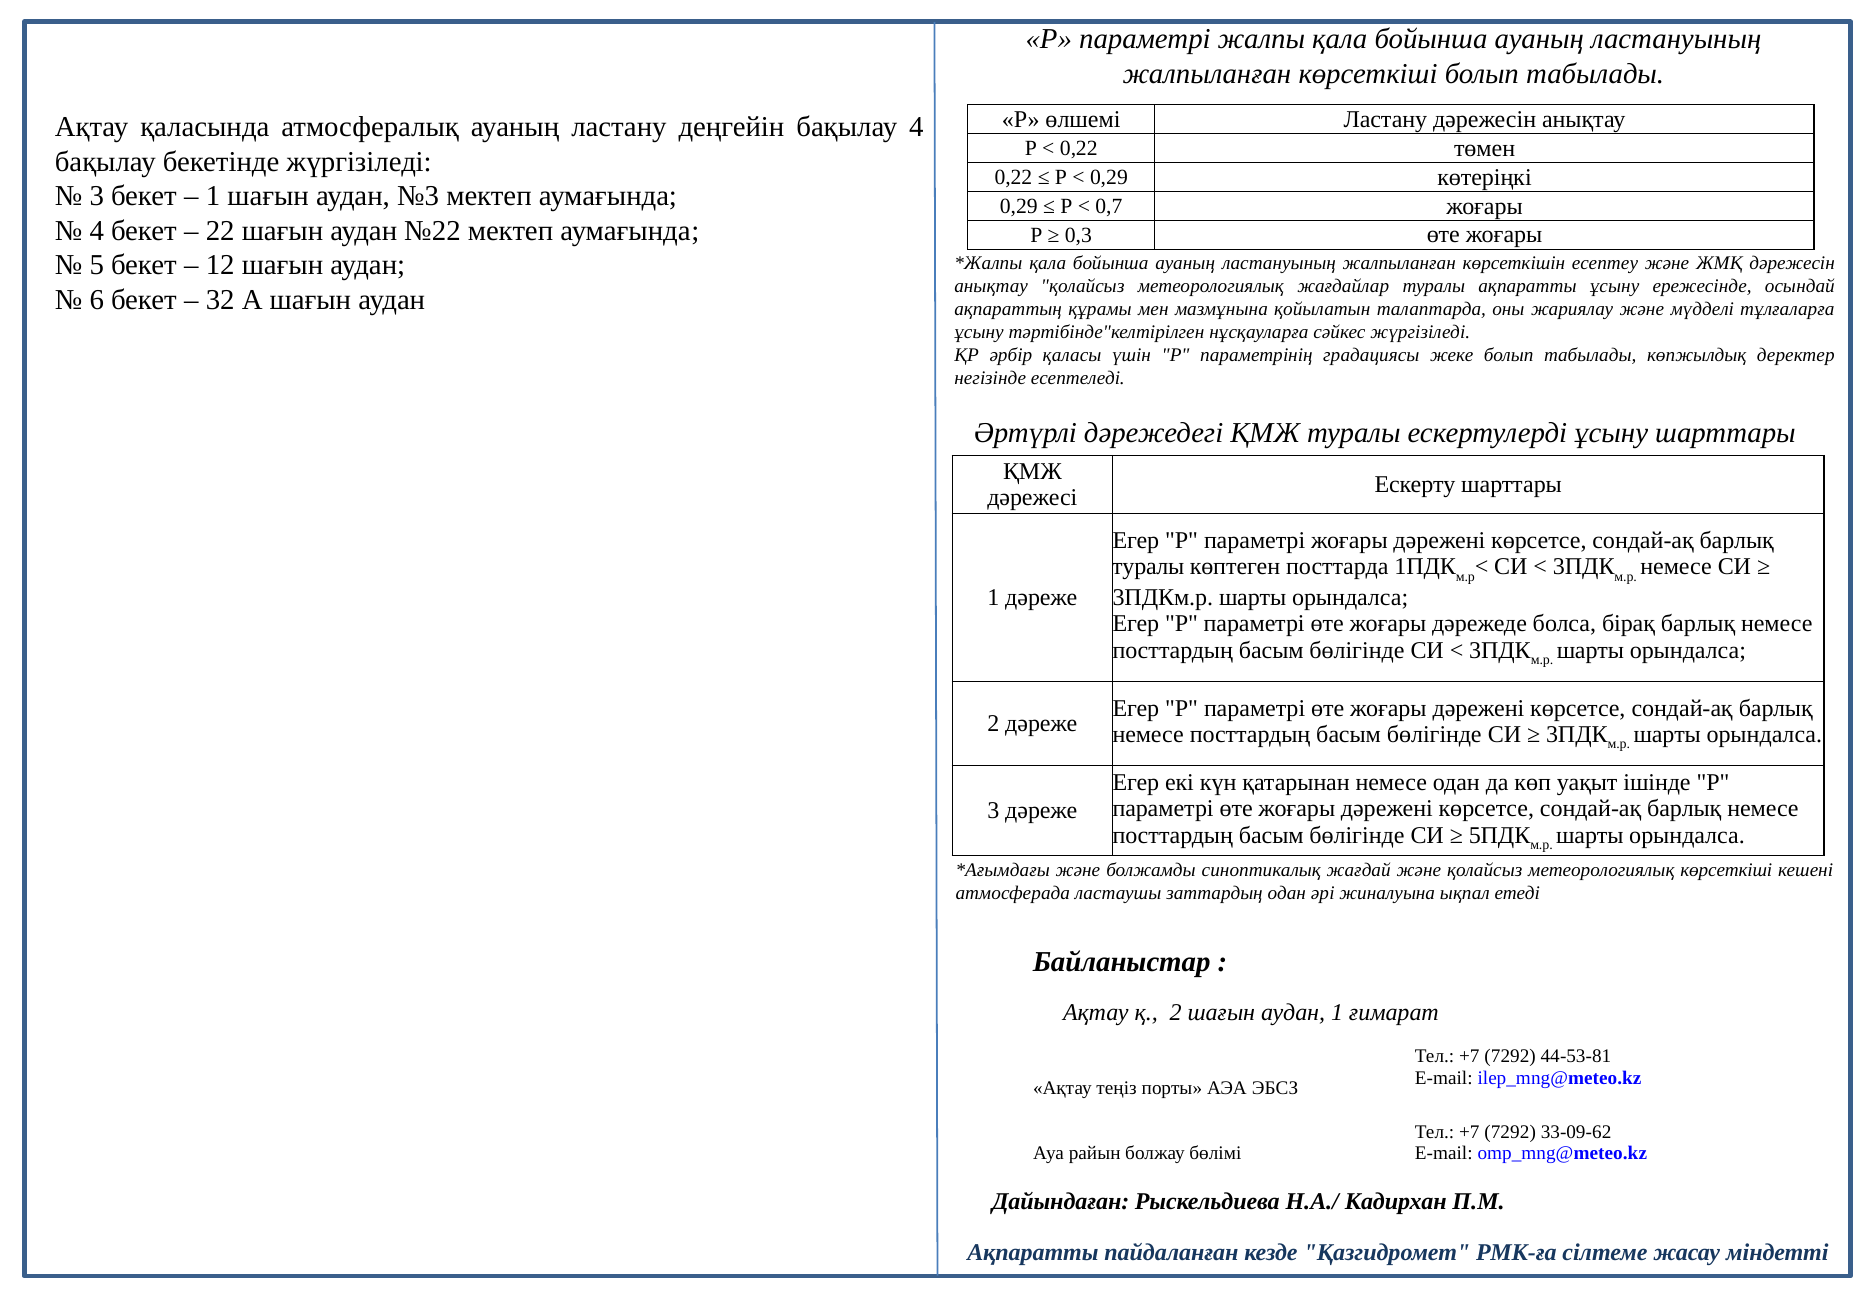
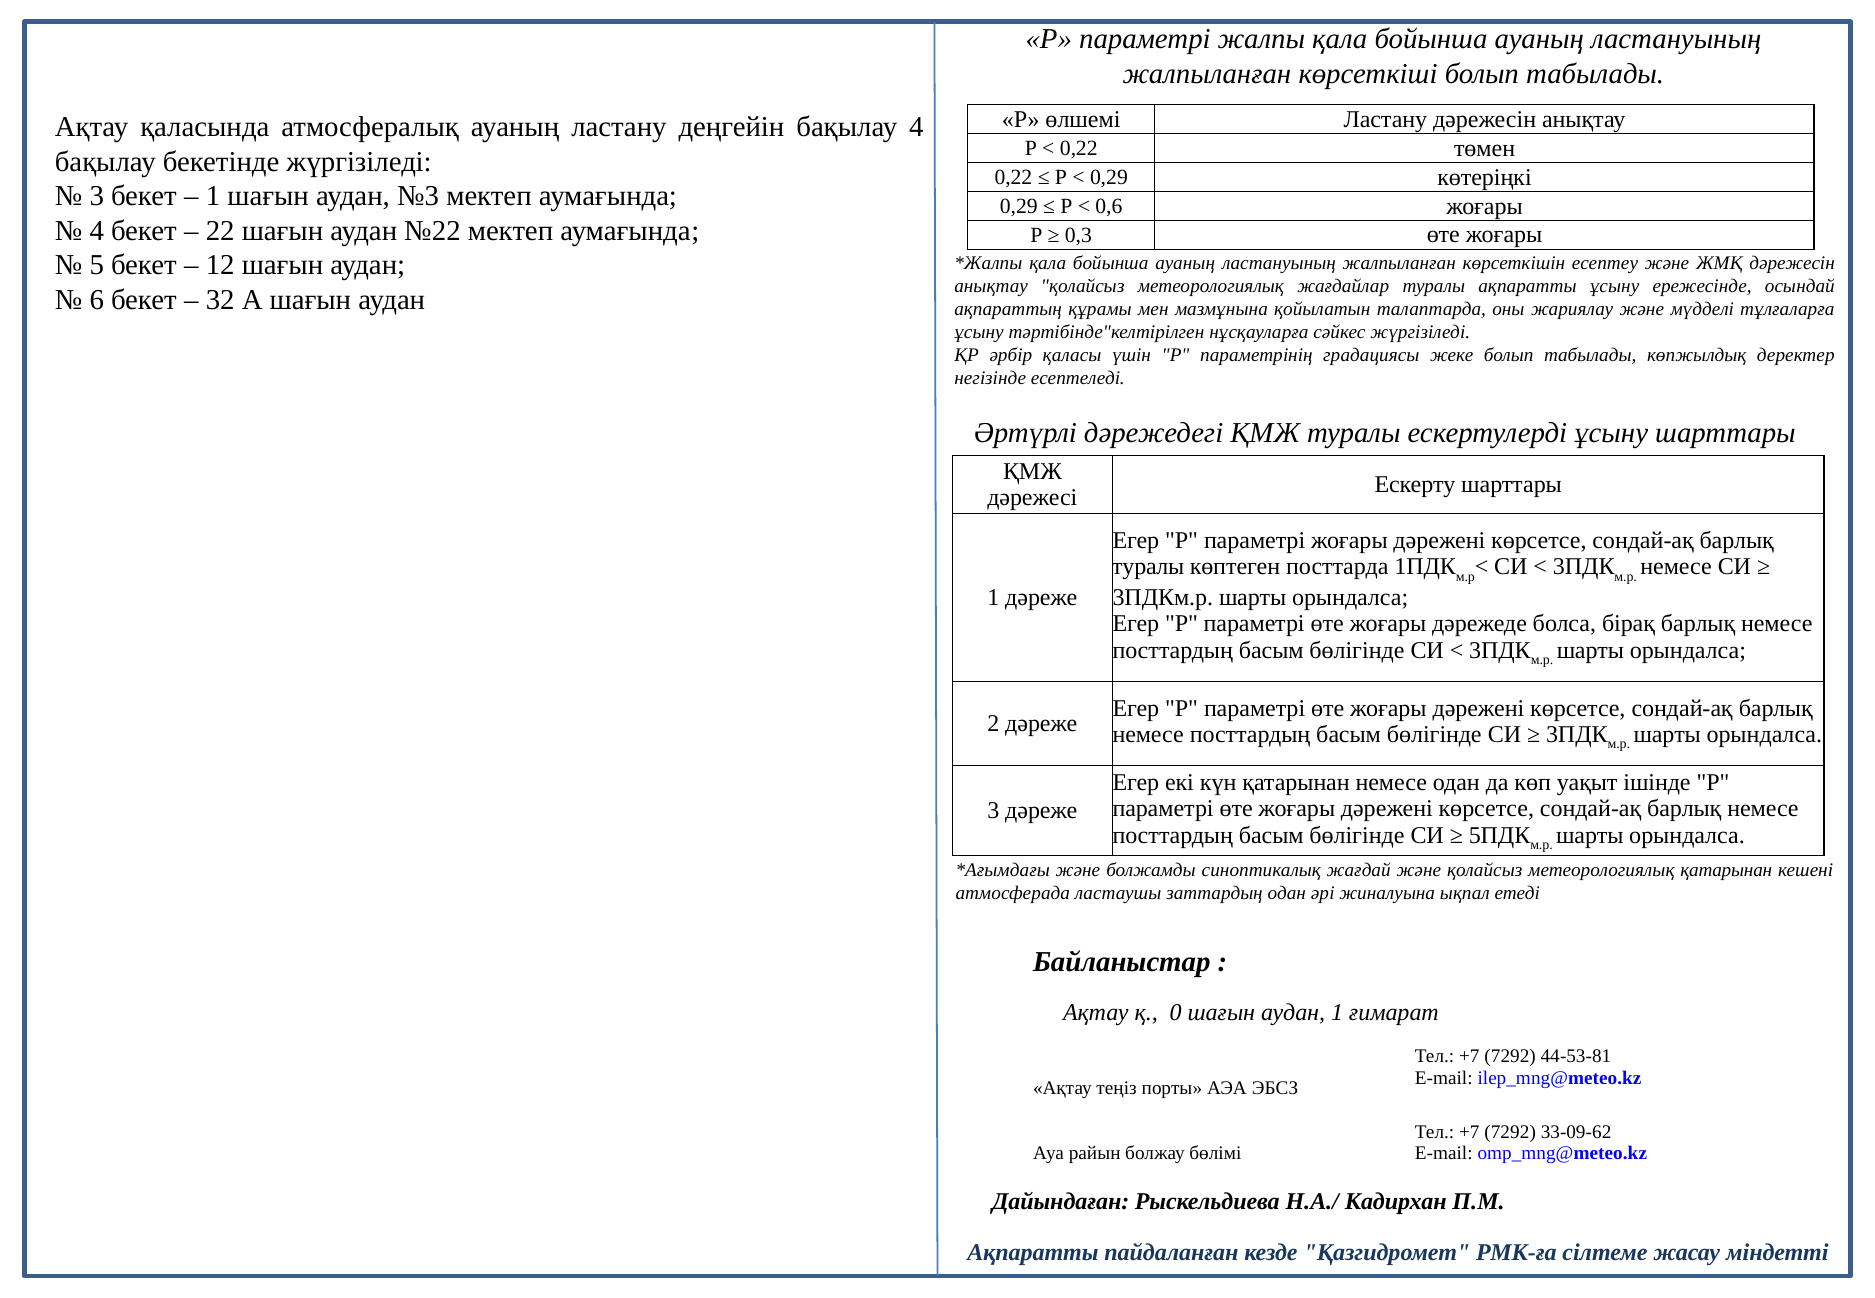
0,7: 0,7 -> 0,6 (1109, 206)
метеорологиялық көрсеткіші: көрсеткіші -> қатарынан (1726, 870)
қ 2: 2 -> 0 (1176, 1012)
